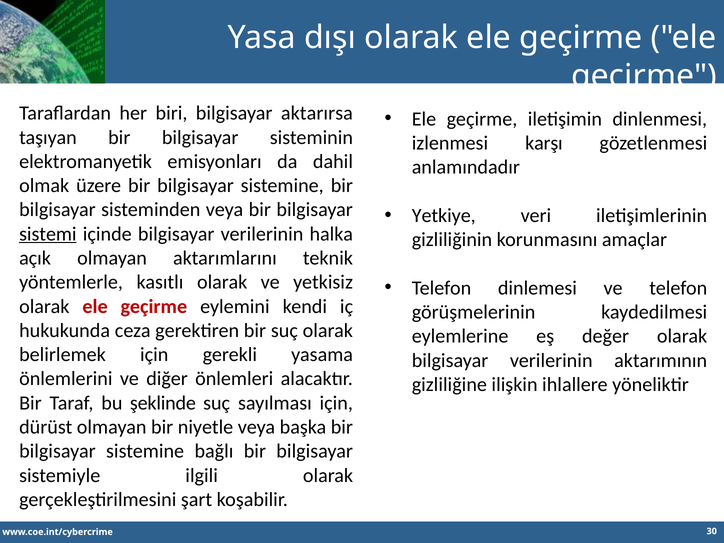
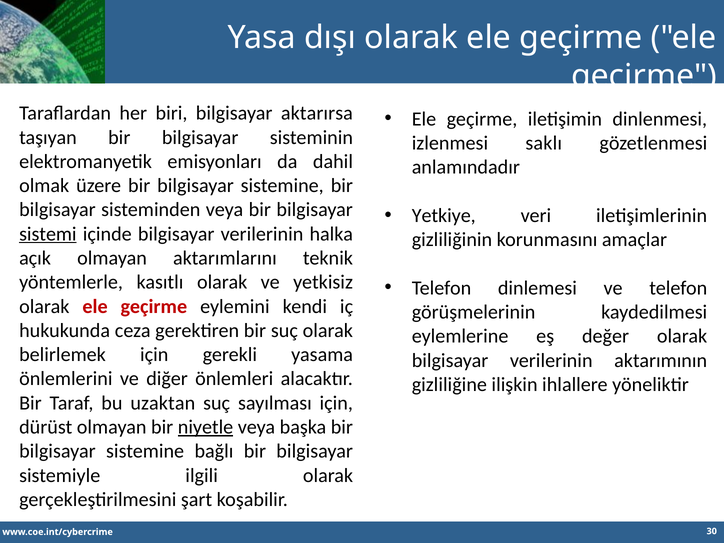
karşı: karşı -> saklı (544, 143)
şeklinde: şeklinde -> uzaktan (163, 403)
niyetle underline: none -> present (206, 427)
